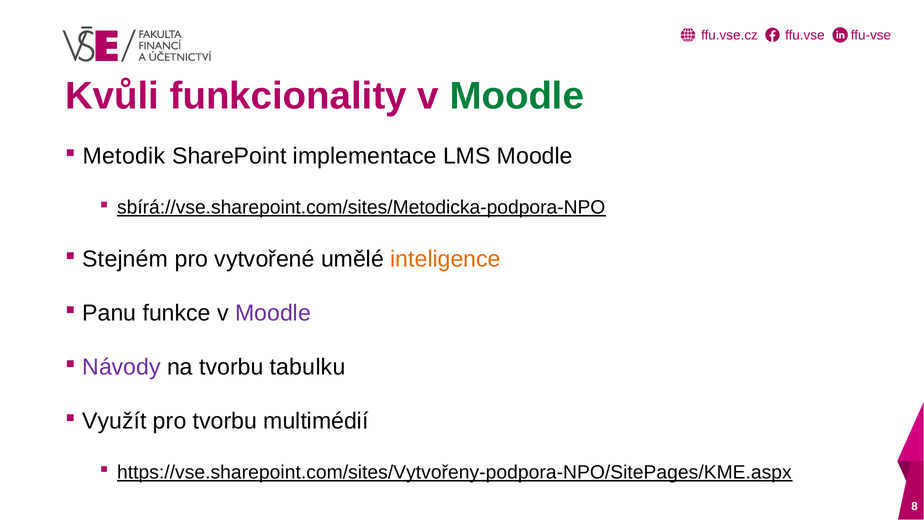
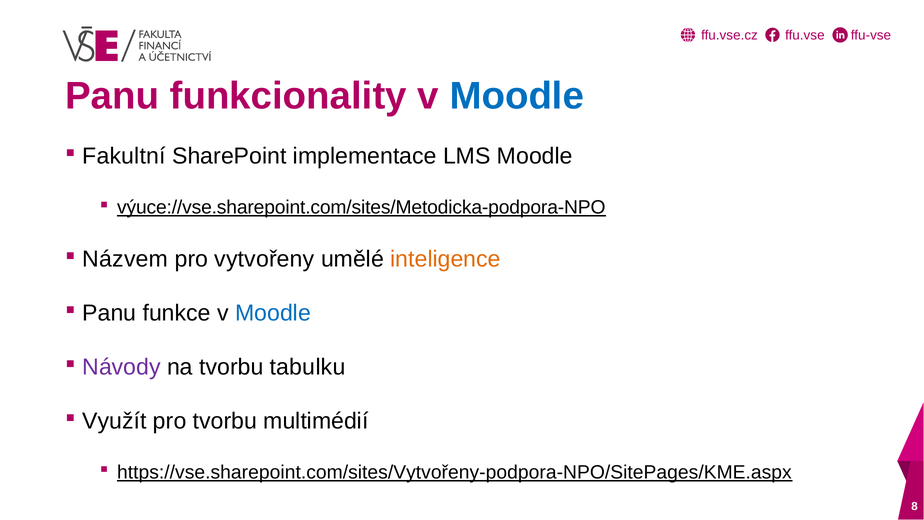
Kvůli: Kvůli -> Panu (112, 96)
Moodle colour: green -> blue (517, 96)
Metodik: Metodik -> Fakultní (124, 156)
sbírá://vse.sharepoint.com/sites/Metodicka-podpora-NPO: sbírá://vse.sharepoint.com/sites/Metodicka-podpora-NPO -> výuce://vse.sharepoint.com/sites/Metodicka-podpora-NPO (361, 207)
Stejném: Stejném -> Názvem (125, 259)
vytvořené: vytvořené -> vytvořeny (264, 259)
Moodle colour: purple -> blue (273, 313)
